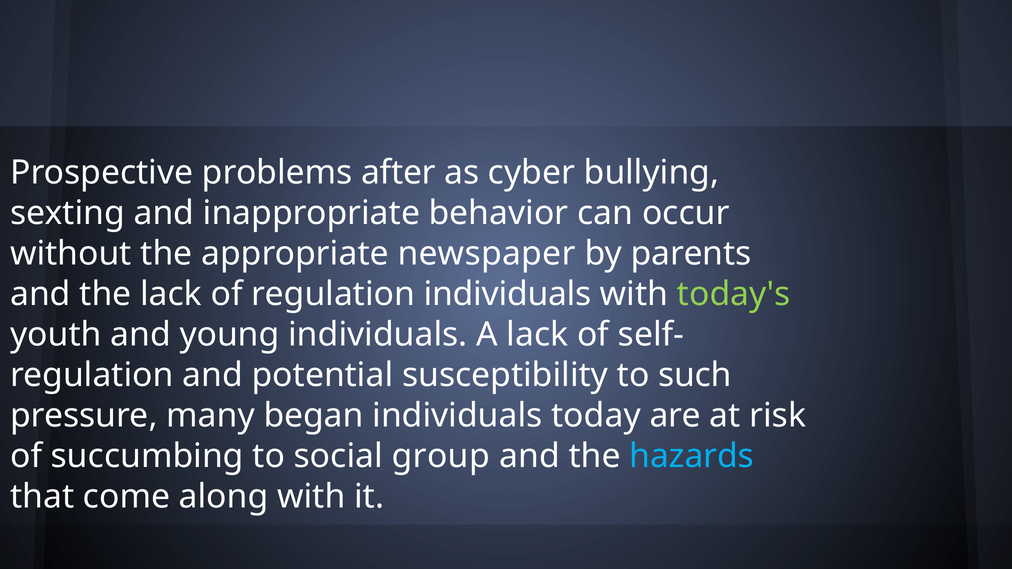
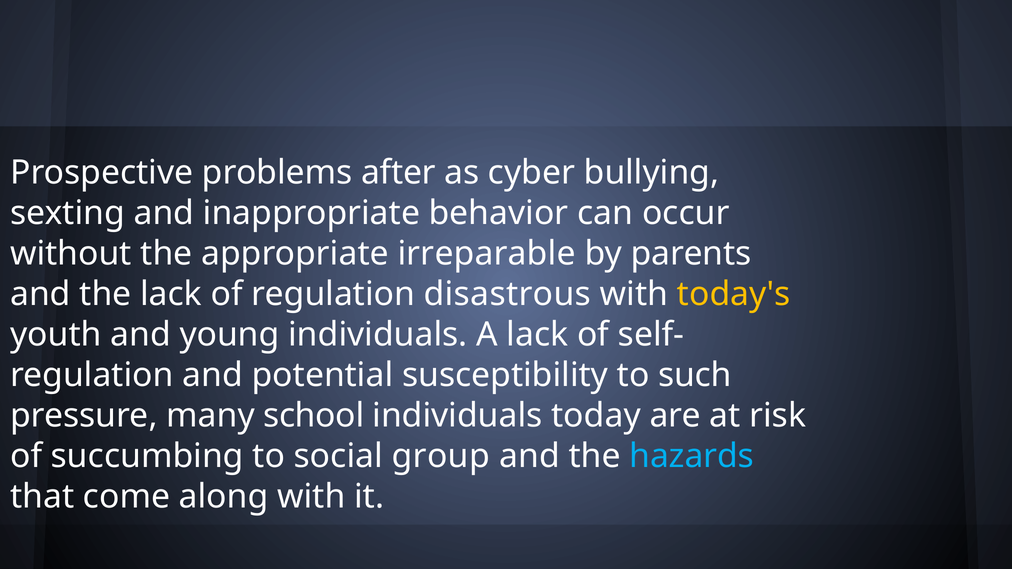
newspaper: newspaper -> irreparable (487, 254)
regulation individuals: individuals -> disastrous (507, 294)
today's colour: light green -> yellow (734, 294)
began: began -> school (314, 416)
